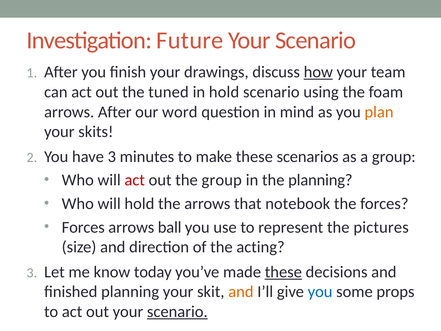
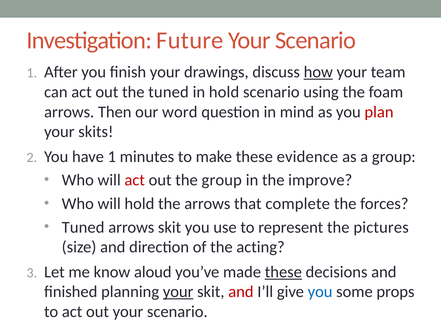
arrows After: After -> Then (115, 112)
plan colour: orange -> red (379, 112)
have 3: 3 -> 1 (112, 156)
scenarios: scenarios -> evidence (307, 156)
the planning: planning -> improve (320, 180)
notebook: notebook -> complete (298, 204)
Forces: Forces -> Tuned (83, 227)
arrows ball: ball -> skit (170, 227)
today: today -> aloud (153, 272)
your underline: none -> present (178, 292)
and colour: orange -> red (241, 292)
scenario underline: present -> none (177, 311)
